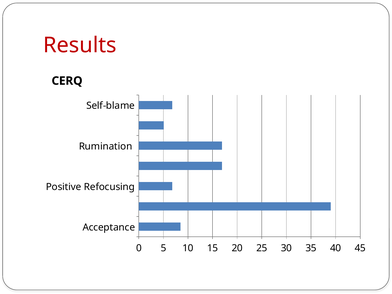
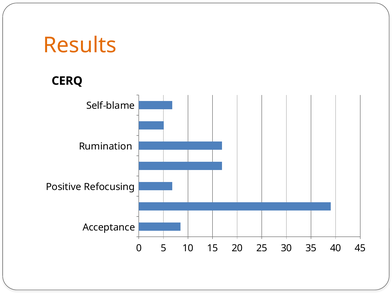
Results colour: red -> orange (80, 45)
